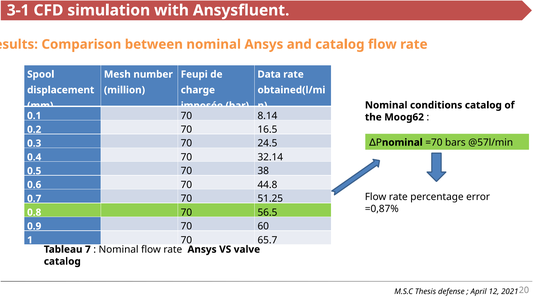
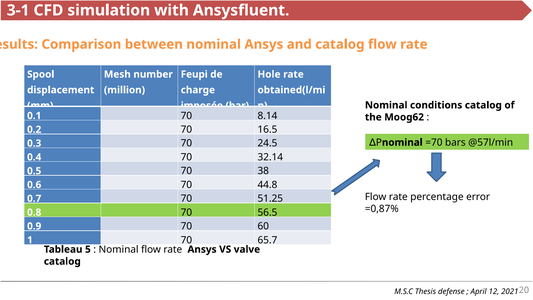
Data: Data -> Hole (269, 74)
7: 7 -> 5 (88, 249)
